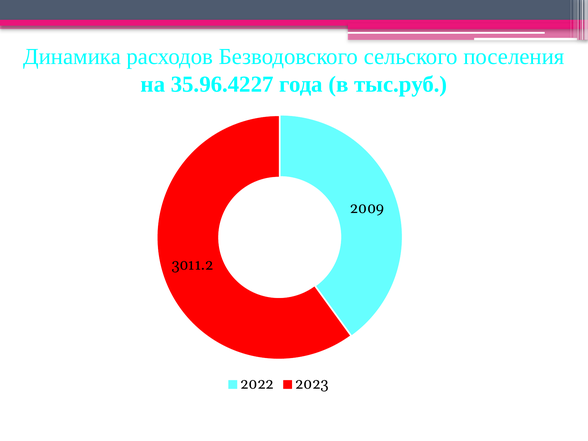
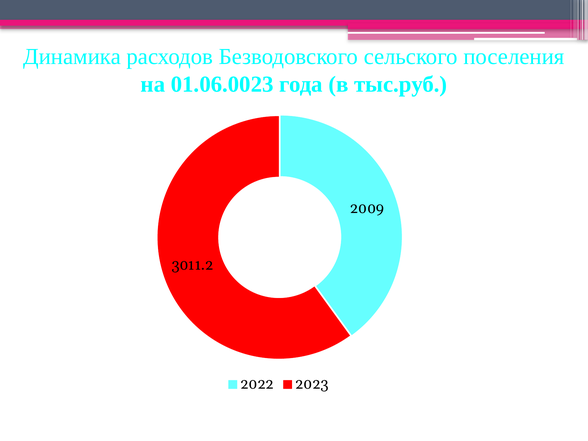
35.96.4227: 35.96.4227 -> 01.06.0023 (222, 84)
